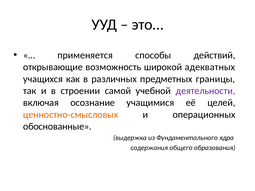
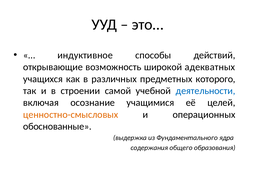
применяется: применяется -> индуктивное (85, 55)
границы: границы -> которого (216, 79)
деятельности colour: purple -> blue (206, 91)
